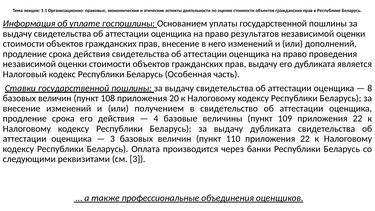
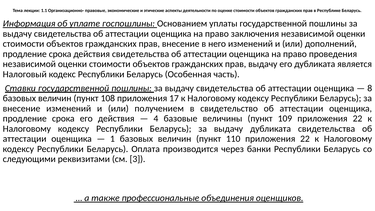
результатов: результатов -> заключения (255, 34)
20: 20 -> 17 (174, 98)
3: 3 -> 1 (112, 139)
